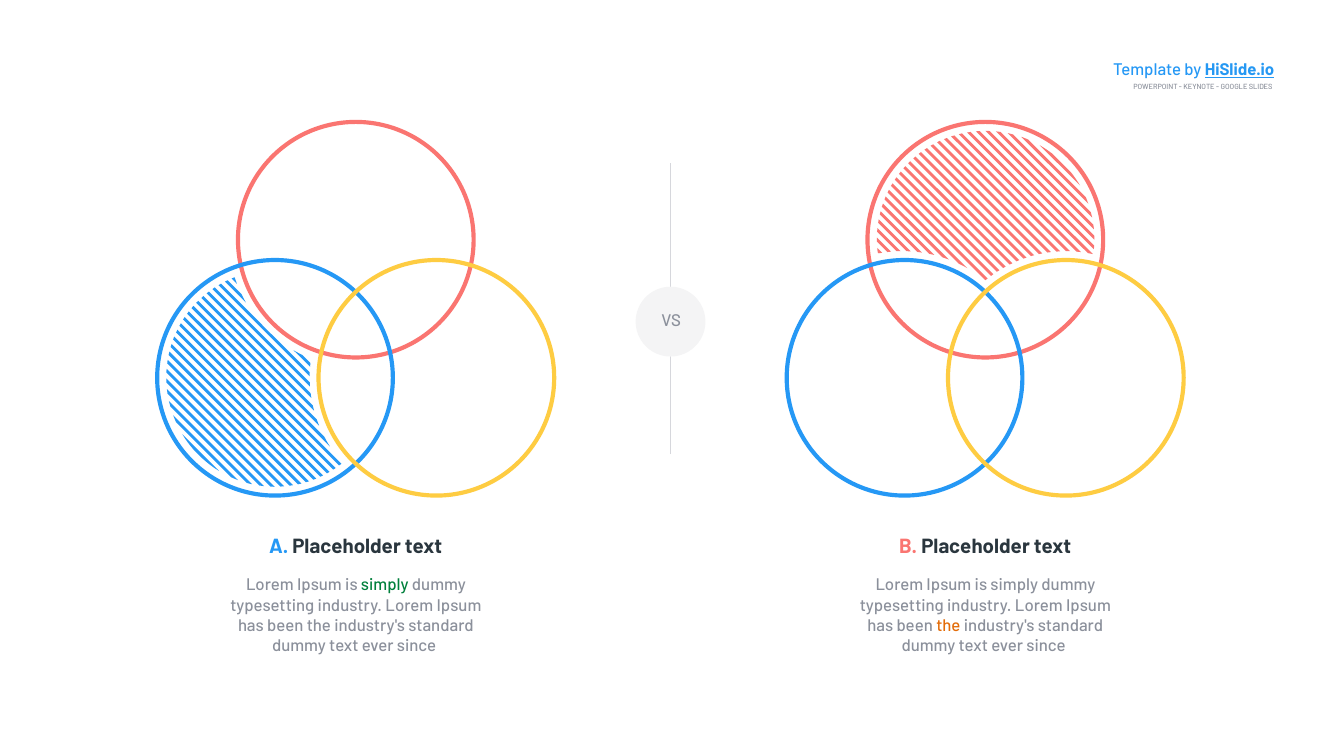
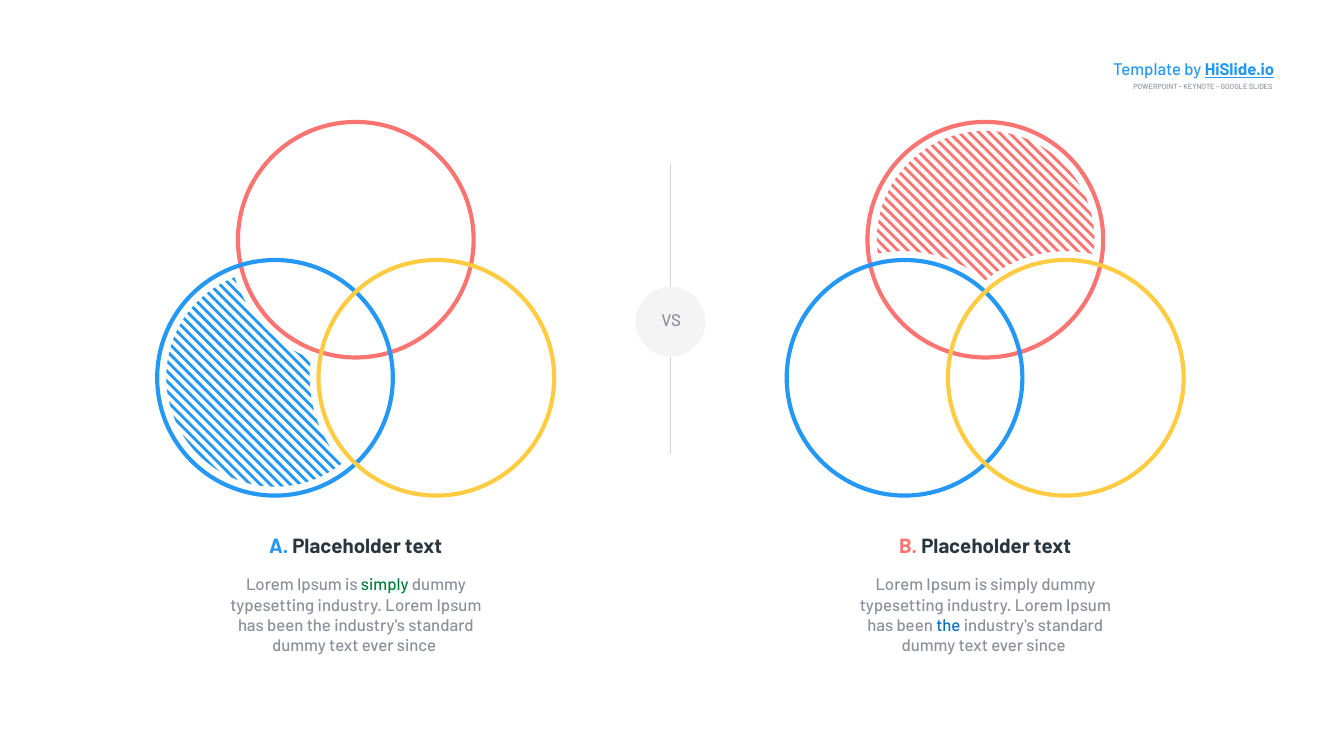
the colour: orange -> blue (948, 626)
